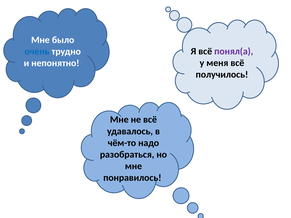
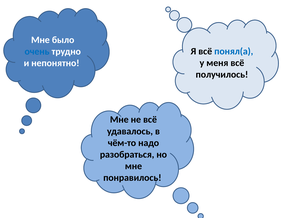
понял(а colour: purple -> blue (234, 51)
